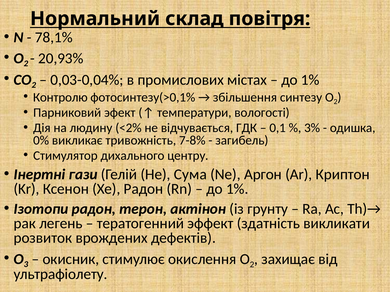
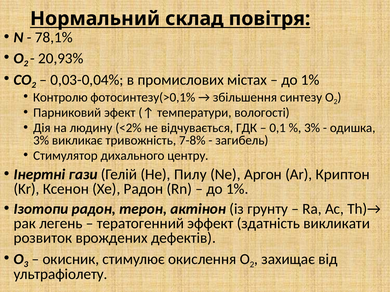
0%: 0% -> 3% (41, 141)
Сума: Сума -> Пилу (190, 175)
